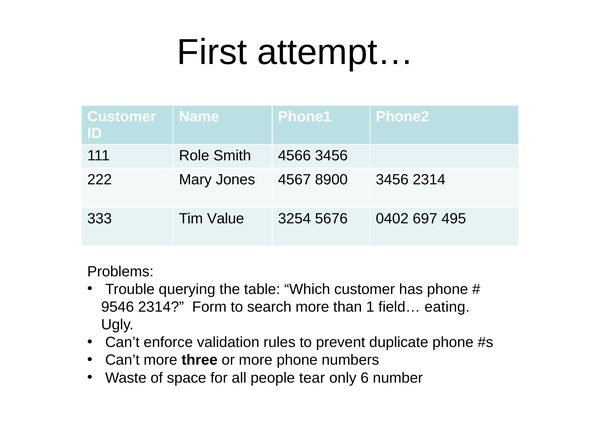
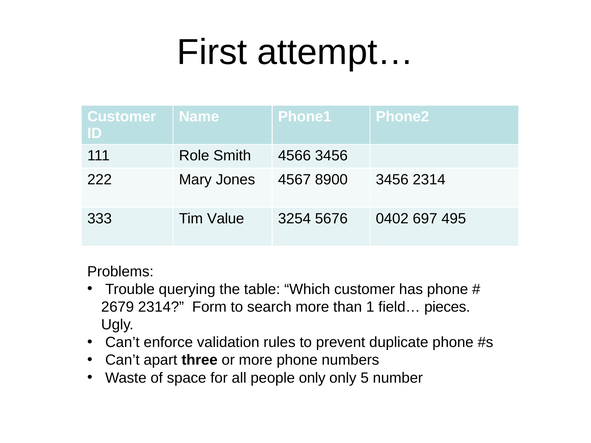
9546: 9546 -> 2679 (118, 307)
eating: eating -> pieces (447, 307)
Can’t more: more -> apart (160, 360)
people tear: tear -> only (312, 378)
6: 6 -> 5 (365, 378)
